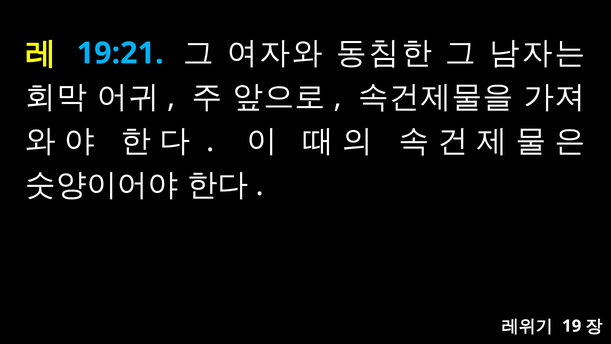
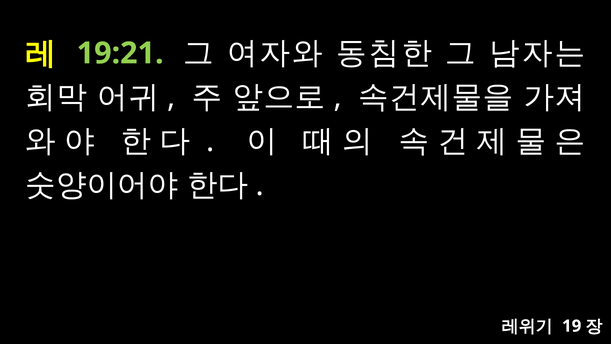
19:21 colour: light blue -> light green (120, 53)
